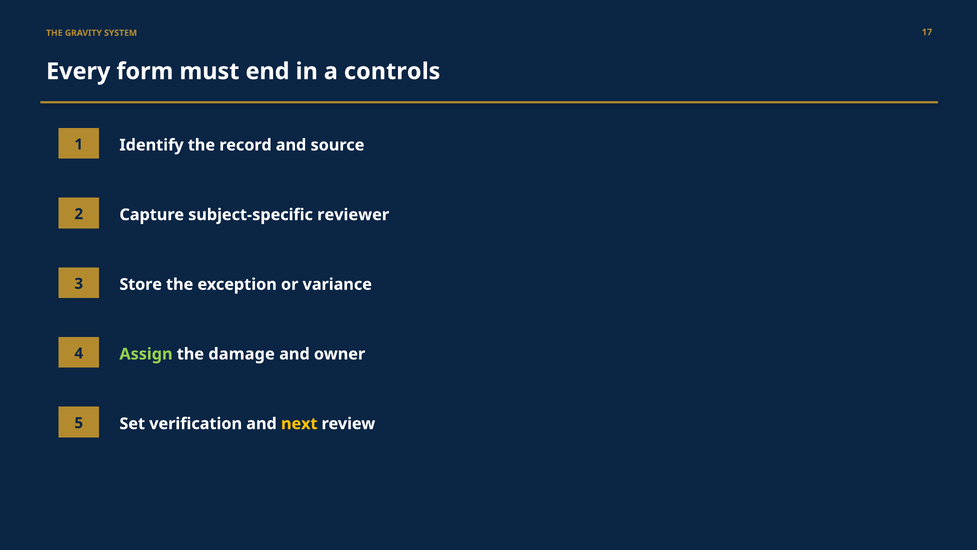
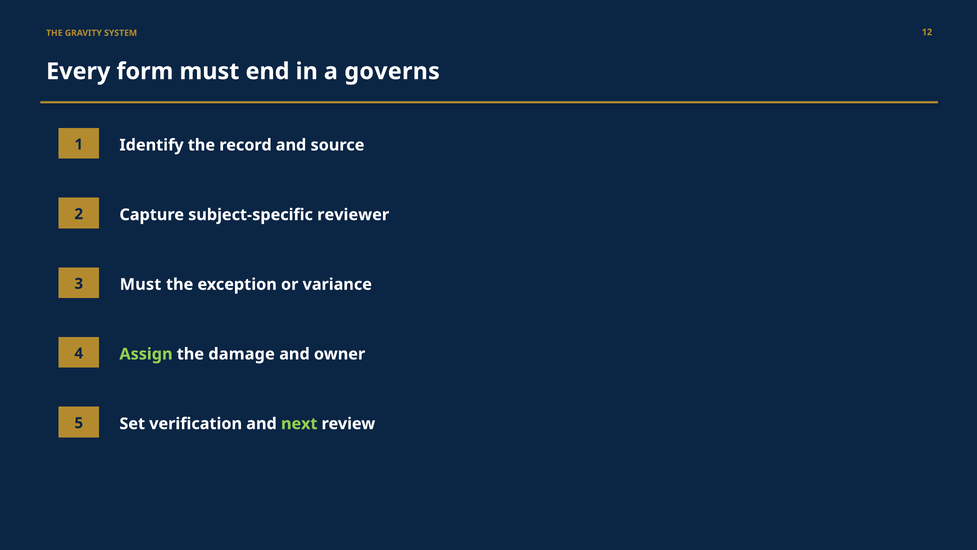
17: 17 -> 12 (927, 32)
controls: controls -> governs (392, 71)
3 Store: Store -> Must (141, 284)
next colour: yellow -> light green (299, 423)
